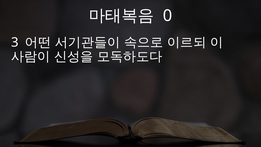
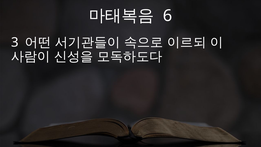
0: 0 -> 6 (168, 16)
